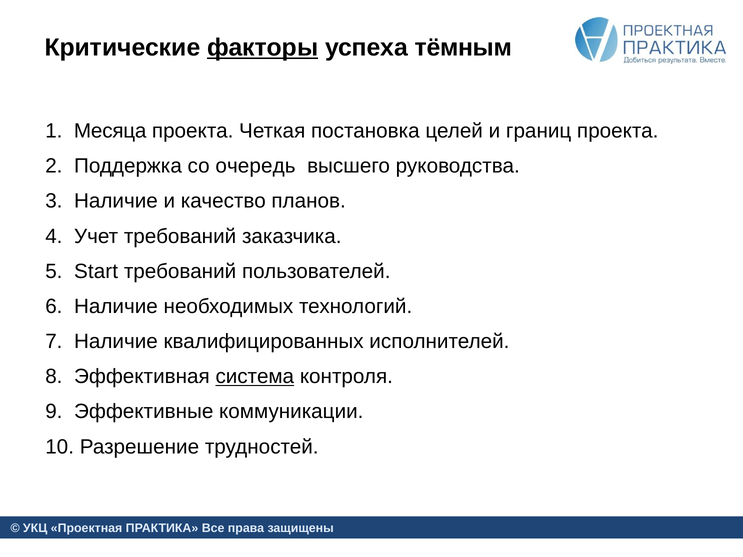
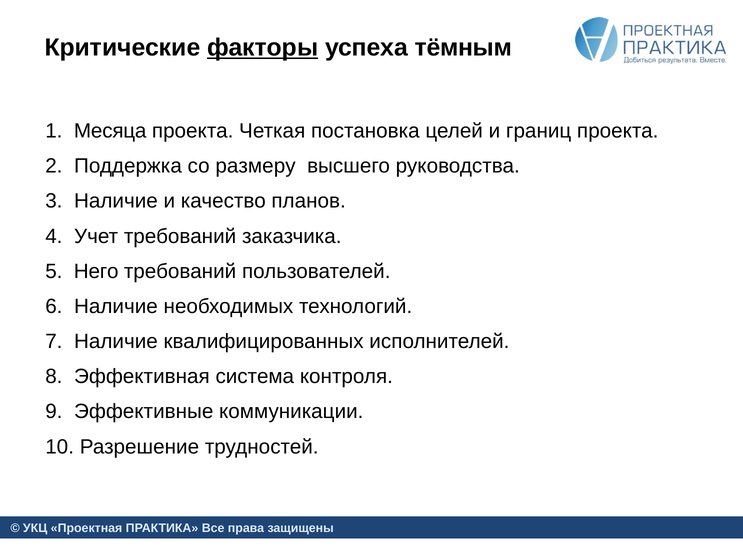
очередь: очередь -> размеру (256, 166)
Start: Start -> Него (96, 271)
система underline: present -> none (255, 377)
